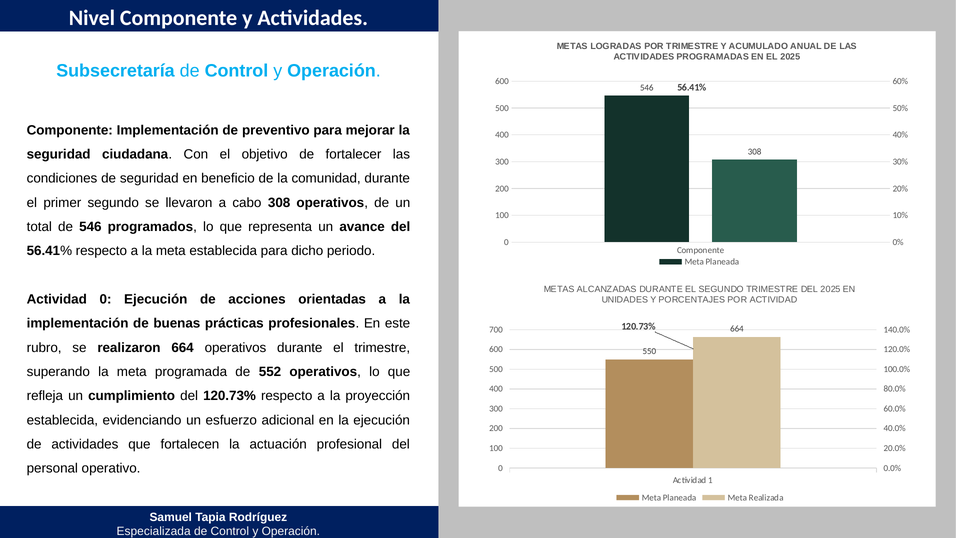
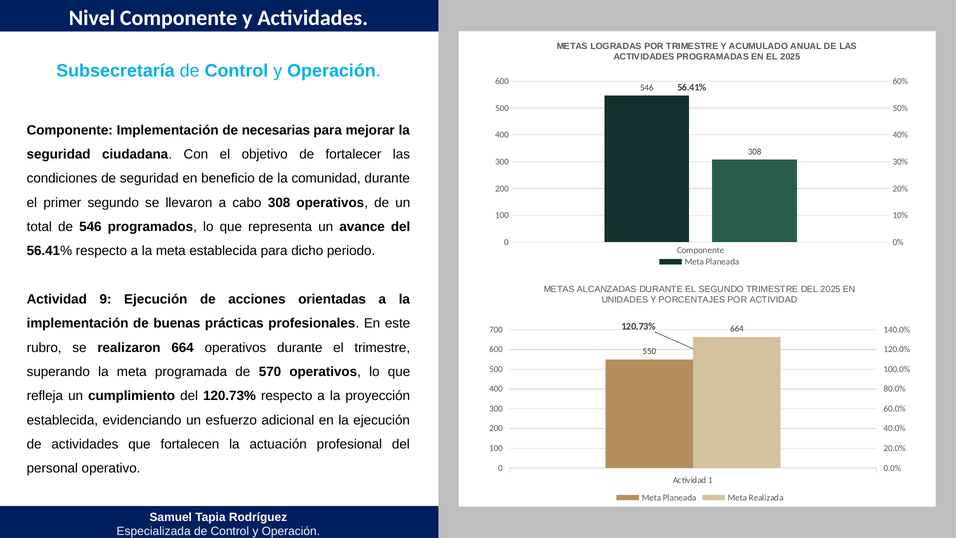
preventivo: preventivo -> necesarias (276, 130)
Actividad 0: 0 -> 9 (106, 299)
552: 552 -> 570 (270, 372)
